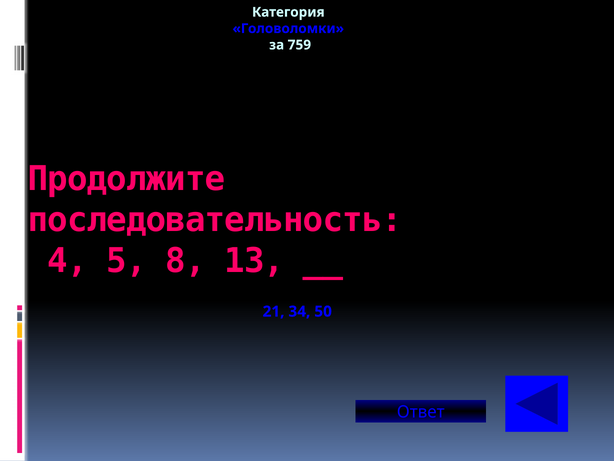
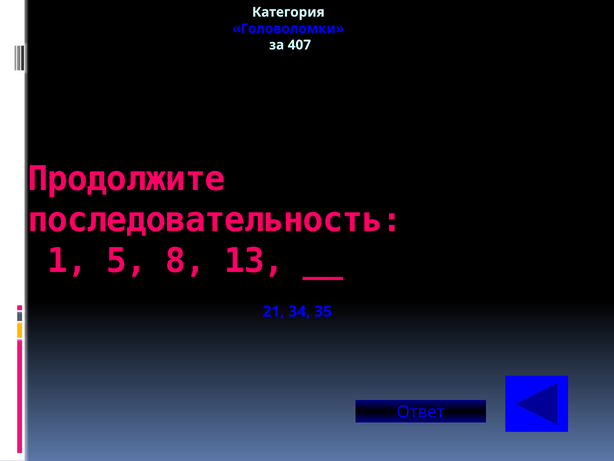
759: 759 -> 407 (299, 45)
4: 4 -> 1 (68, 261)
50: 50 -> 35 (323, 311)
